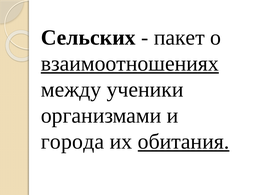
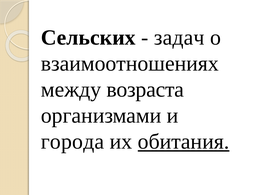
пакет: пакет -> задач (179, 38)
взаимоотношениях underline: present -> none (130, 64)
ученики: ученики -> возраста (145, 90)
